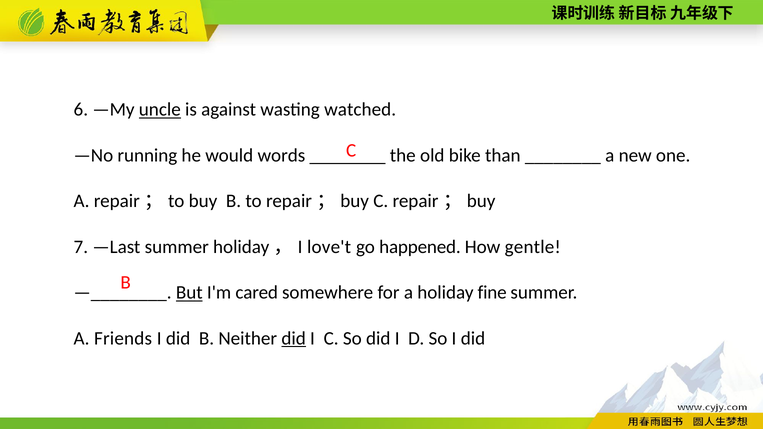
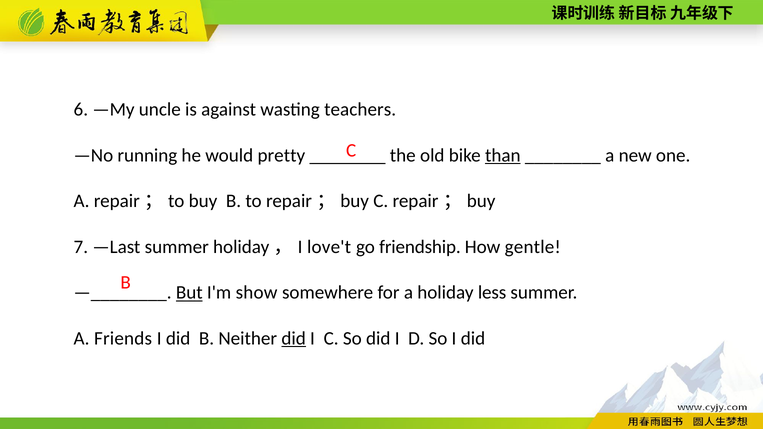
uncle underline: present -> none (160, 110)
watched: watched -> teachers (360, 110)
words: words -> pretty (281, 155)
than underline: none -> present (503, 155)
happened: happened -> friendship (420, 247)
cared: cared -> show (257, 293)
fine: fine -> less (492, 293)
